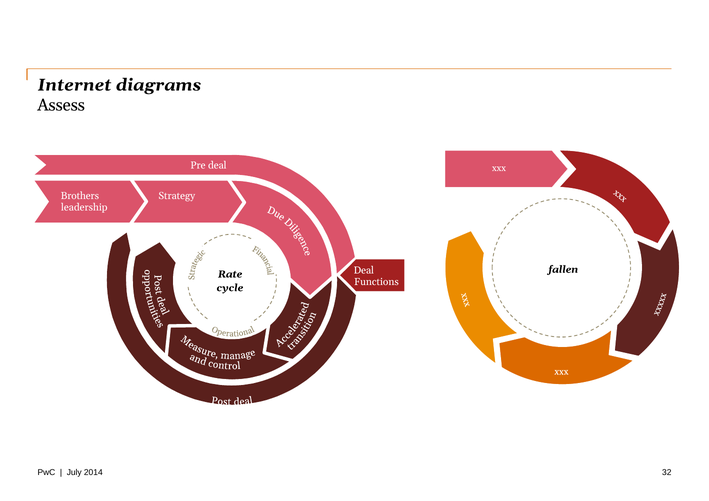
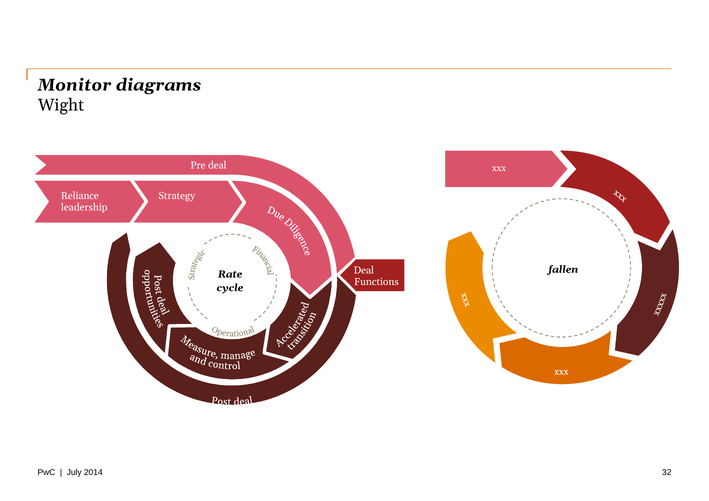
Internet: Internet -> Monitor (74, 85)
Assess: Assess -> Wight (61, 105)
Brothers: Brothers -> Reliance (80, 196)
